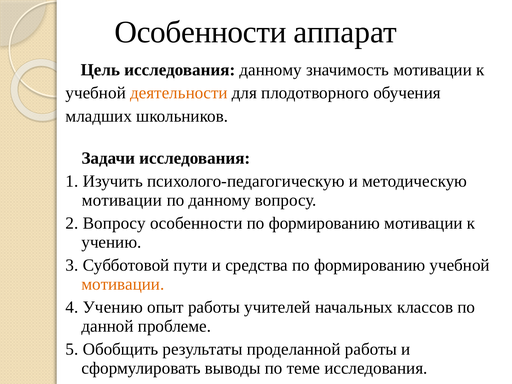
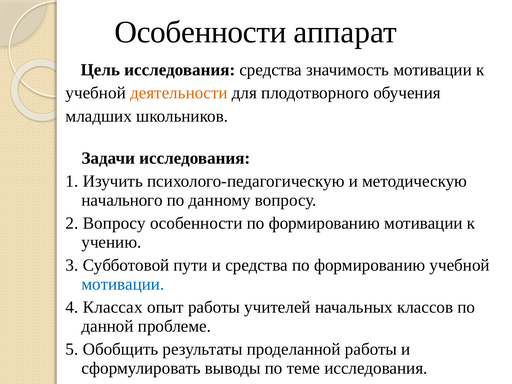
исследования данному: данному -> средства (271, 70)
мотивации: мотивации -> начального (122, 200)
мотивации colour: orange -> blue (123, 284)
4 Учению: Учению -> Классах (113, 307)
